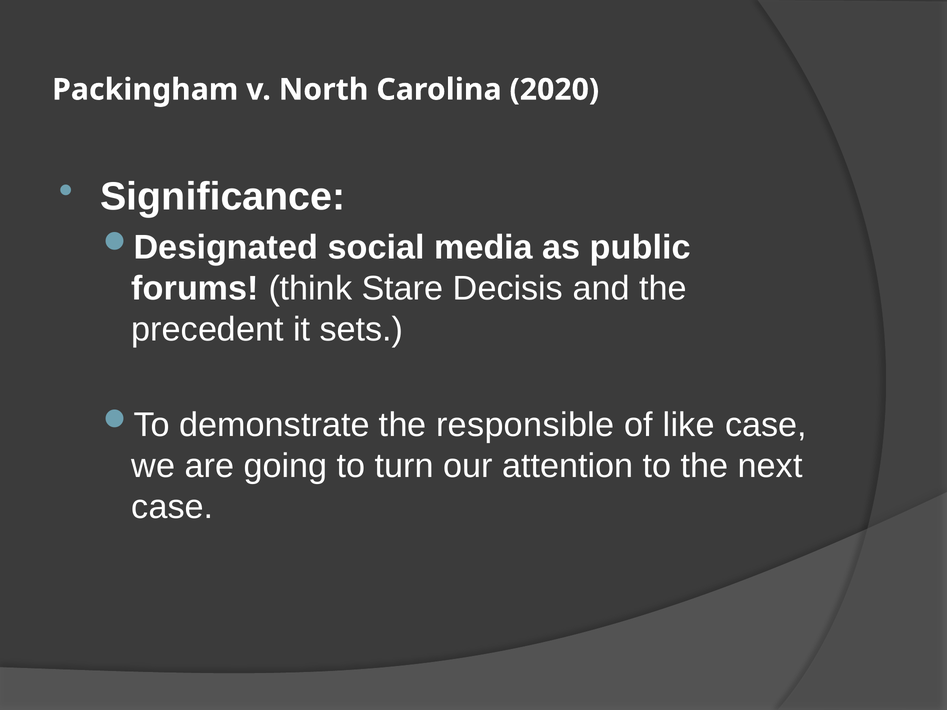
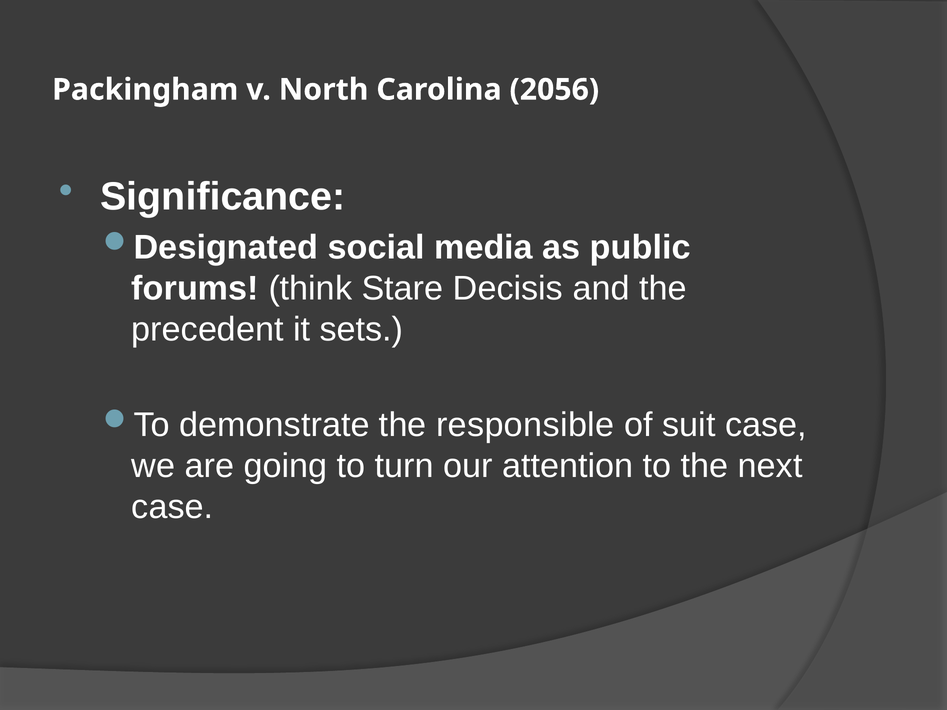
2020: 2020 -> 2056 (554, 90)
like: like -> suit (689, 425)
